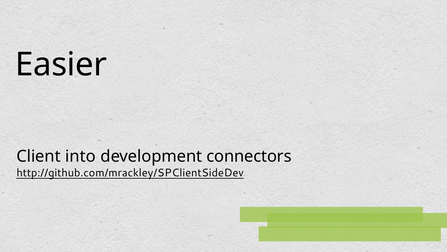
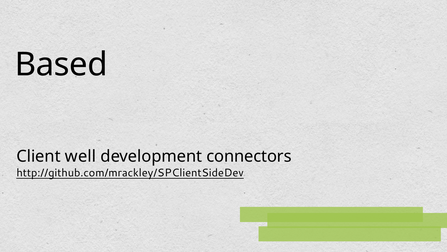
Easier: Easier -> Based (61, 64)
into: into -> well (81, 156)
